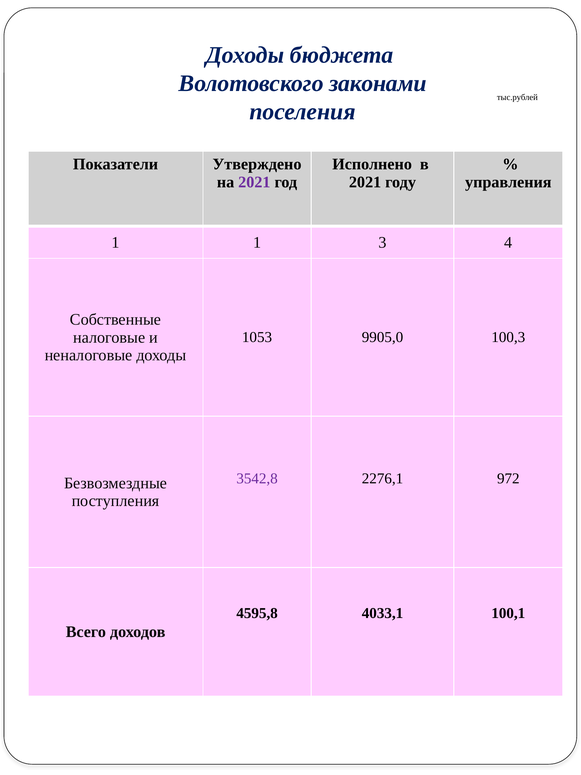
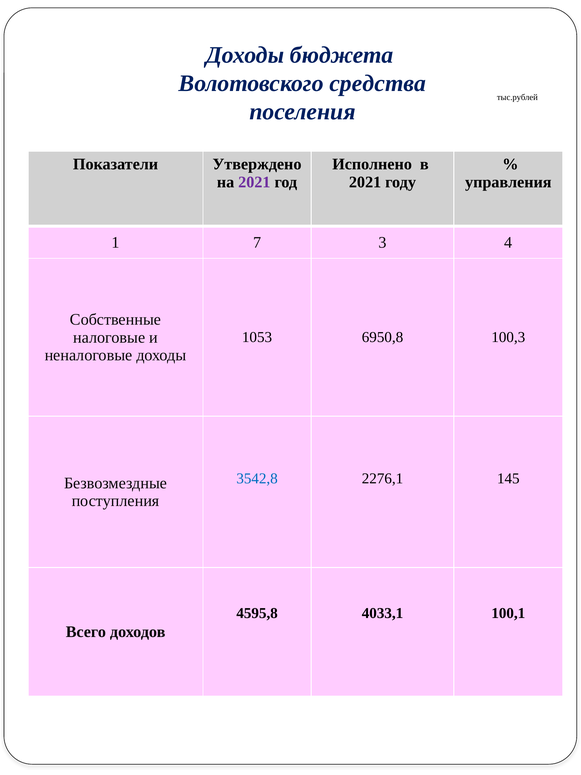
законами: законами -> средства (378, 83)
1 1: 1 -> 7 (257, 242)
9905,0: 9905,0 -> 6950,8 (382, 337)
3542,8 colour: purple -> blue (257, 478)
972: 972 -> 145 (508, 478)
